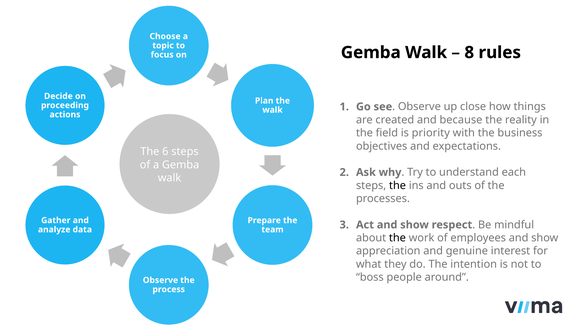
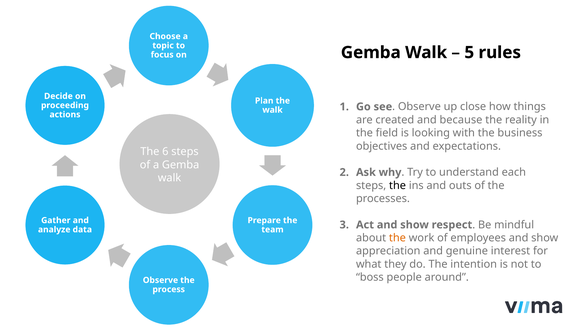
8: 8 -> 5 (469, 53)
priority: priority -> looking (431, 133)
the colour: black -> orange (397, 238)
